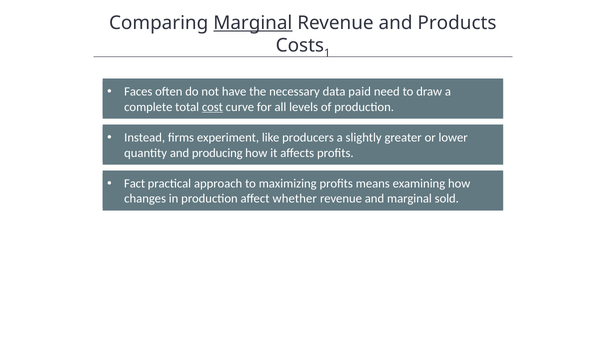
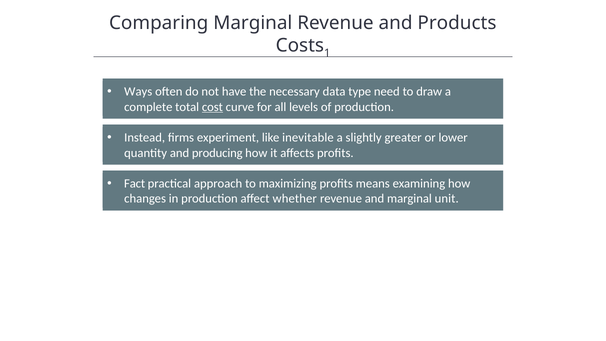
Marginal underline: present -> none (253, 23)
Faces: Faces -> Ways (138, 92)
paid: paid -> type (360, 92)
producers: producers -> inevitable (308, 138)
sold: sold -> unit (447, 199)
